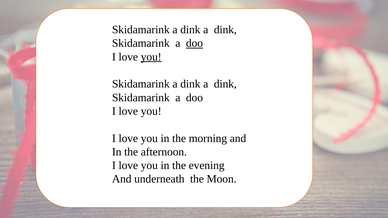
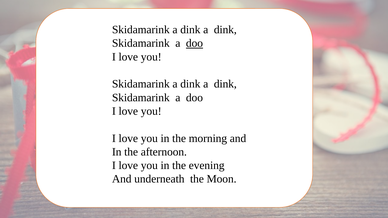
you underline: present -> none (151, 57)
